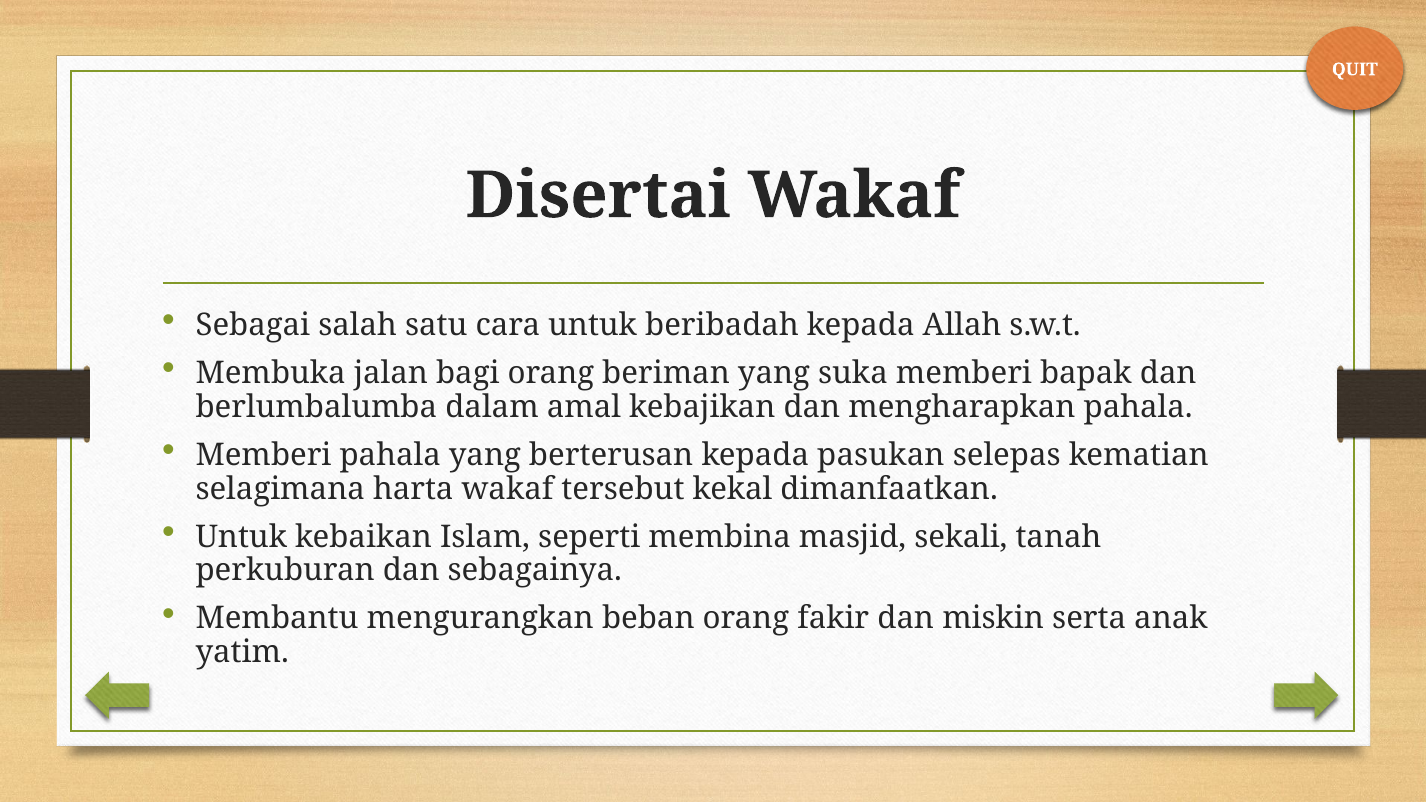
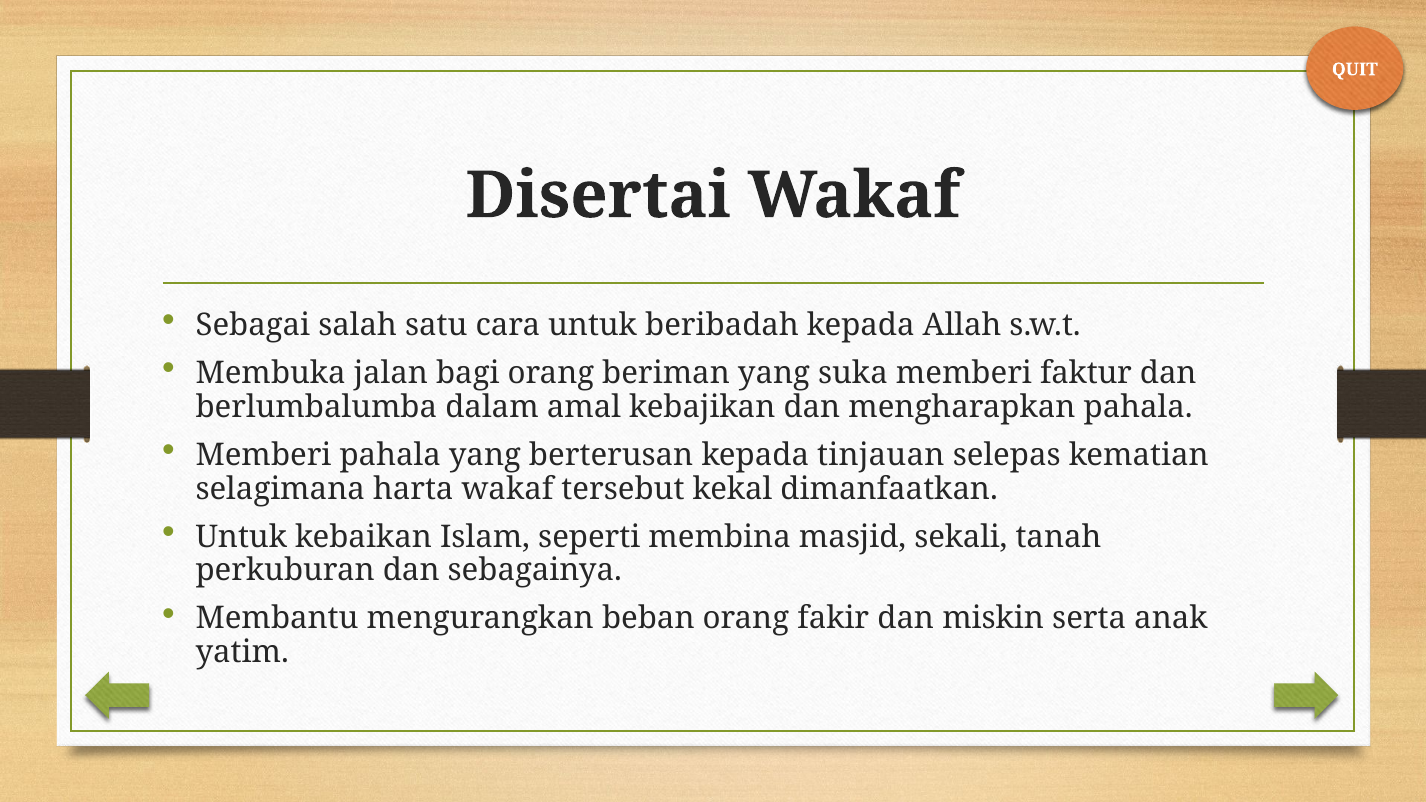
bapak: bapak -> faktur (1086, 373)
pasukan: pasukan -> tinjauan (881, 455)
